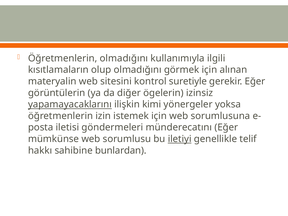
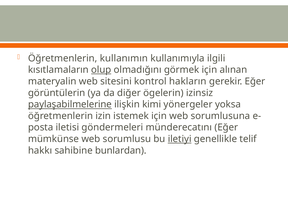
Öğretmenlerin olmadığını: olmadığını -> kullanımın (124, 58)
olup underline: none -> present (101, 70)
suretiyle: suretiyle -> hakların (188, 81)
yapamayacaklarını: yapamayacaklarını -> paylaşabilmelerine (70, 104)
